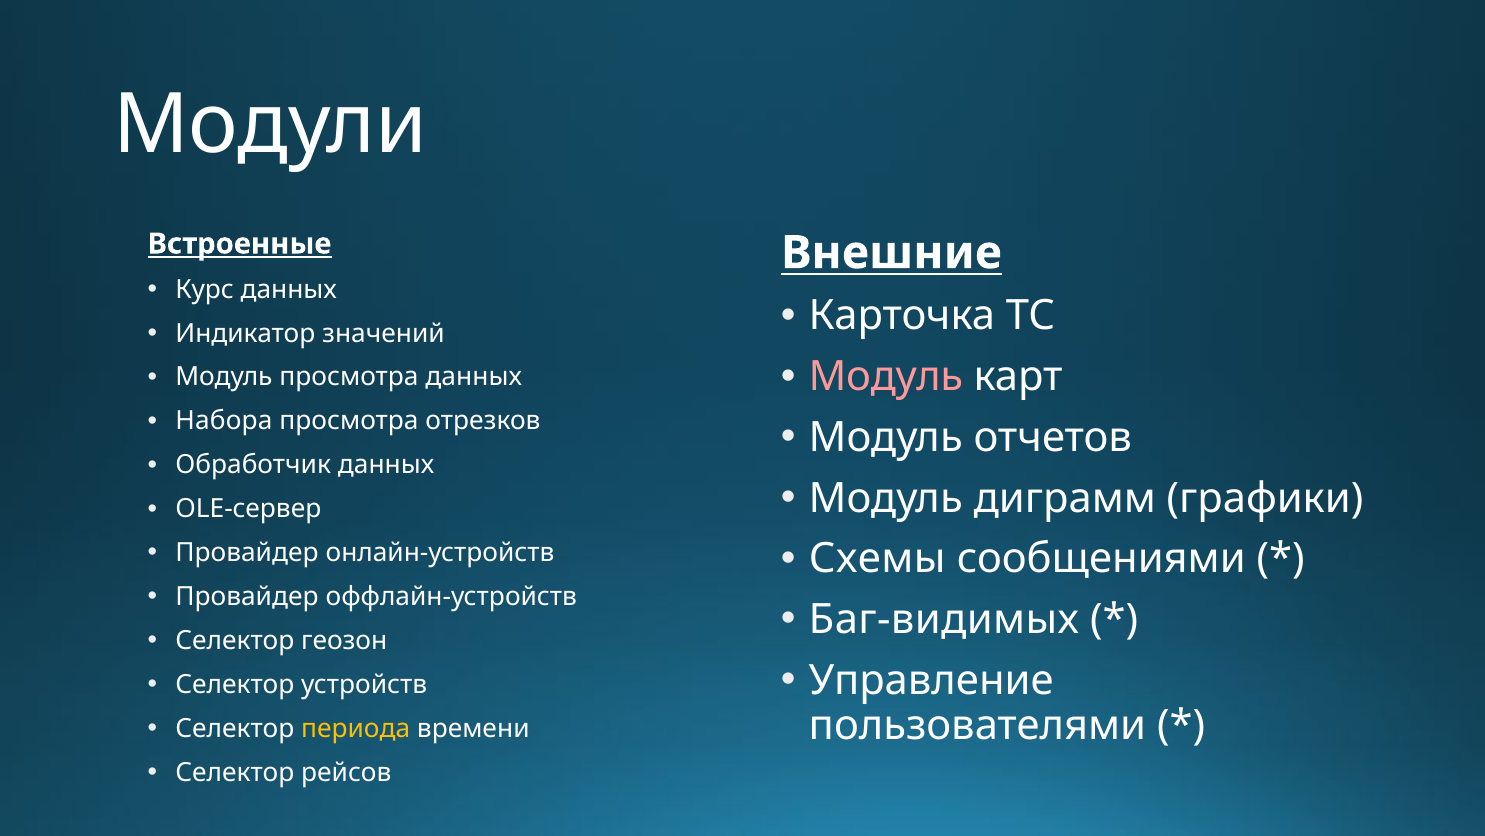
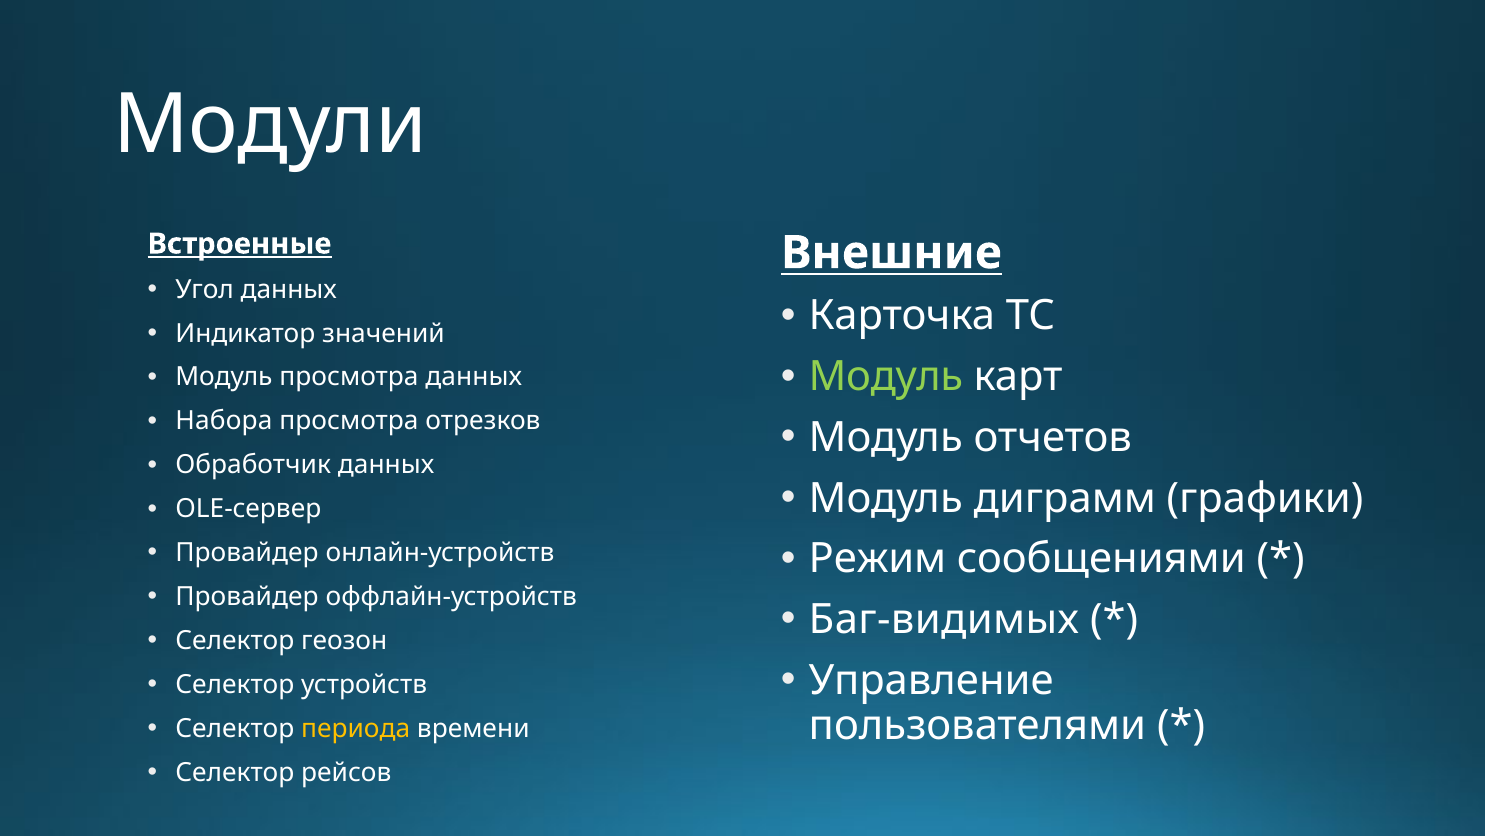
Курс: Курс -> Угол (205, 289)
Модуль colour: pink -> light green (886, 377)
Схемы: Схемы -> Режим (877, 558)
